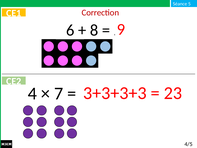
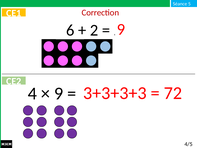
8: 8 -> 2 (94, 30)
23: 23 -> 72 (173, 93)
7: 7 -> 9 (59, 93)
